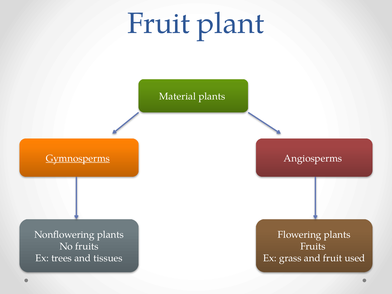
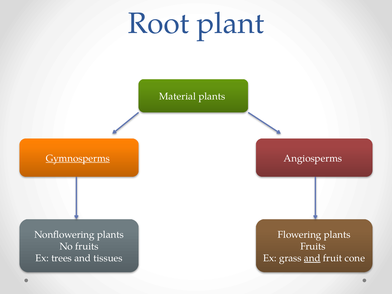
Fruit: Fruit -> Root (158, 23)
and underline: none -> present (312, 258)
used: used -> cone (355, 258)
